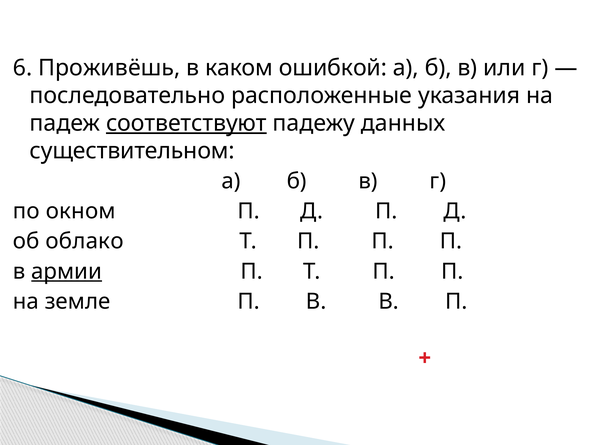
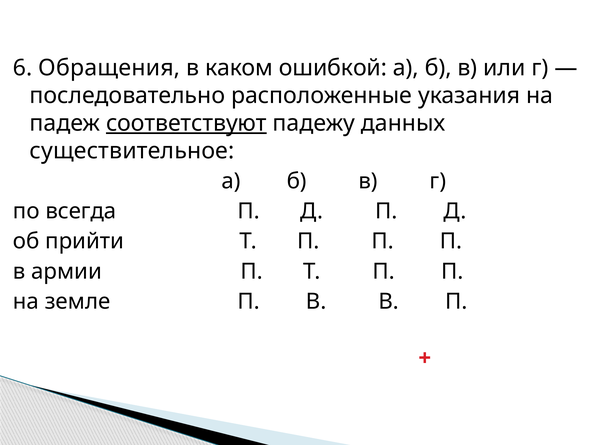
Проживёшь: Проживёшь -> Обращения (109, 68)
существительном: существительном -> существительное (132, 151)
окном: окном -> всегда (81, 212)
облако: облако -> прийти (85, 242)
армии underline: present -> none (67, 272)
